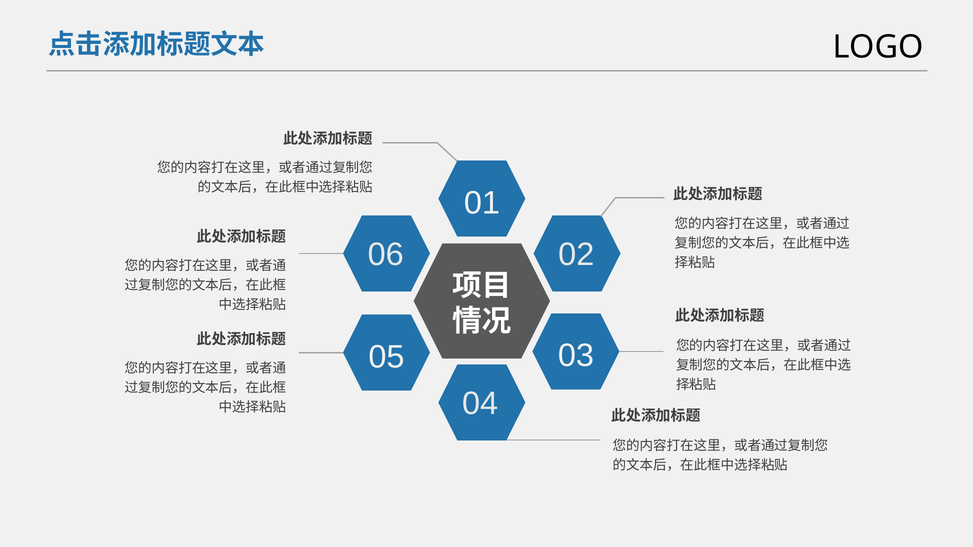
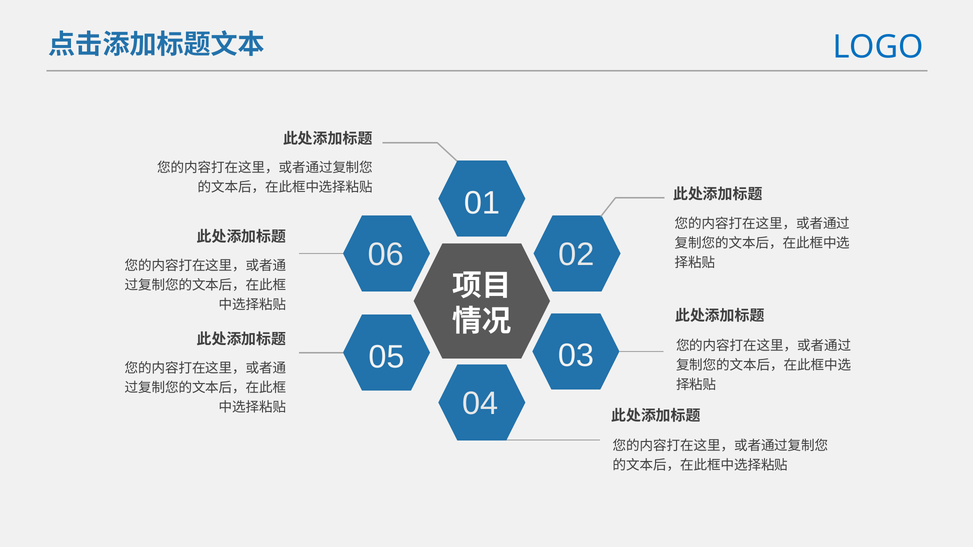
LOGO colour: black -> blue (878, 47)
